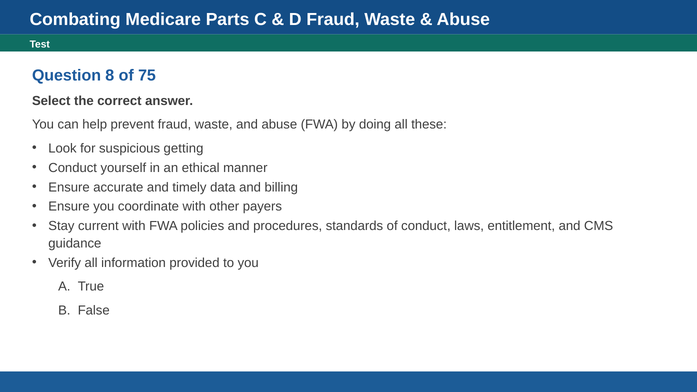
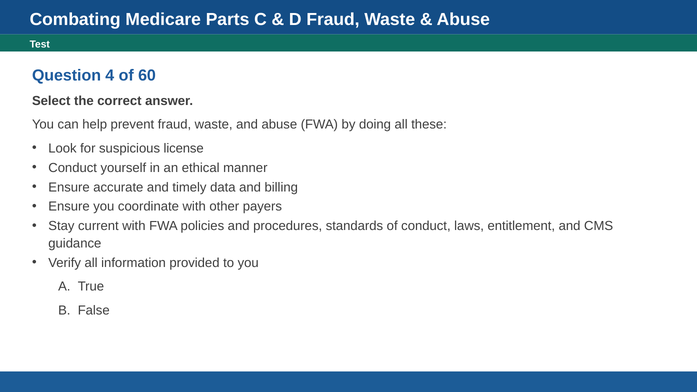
8: 8 -> 4 (110, 75)
75: 75 -> 60 (147, 75)
getting: getting -> license (184, 148)
